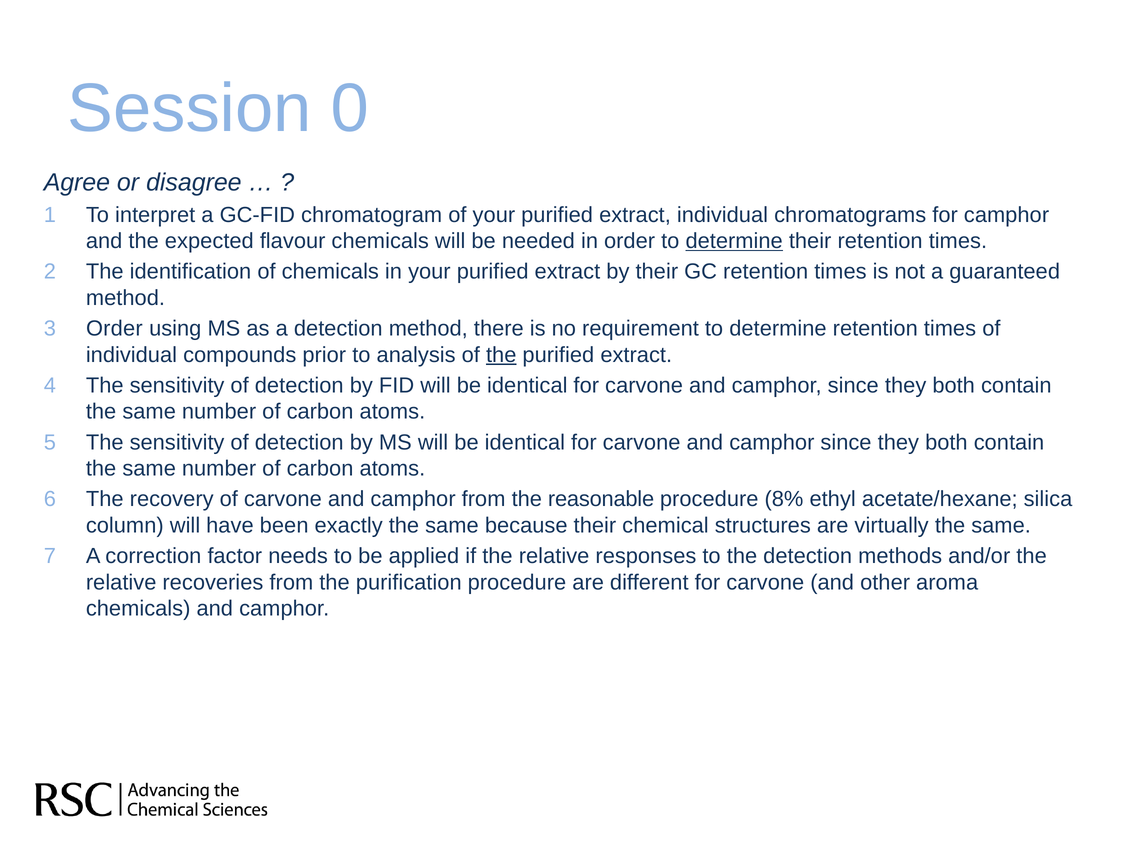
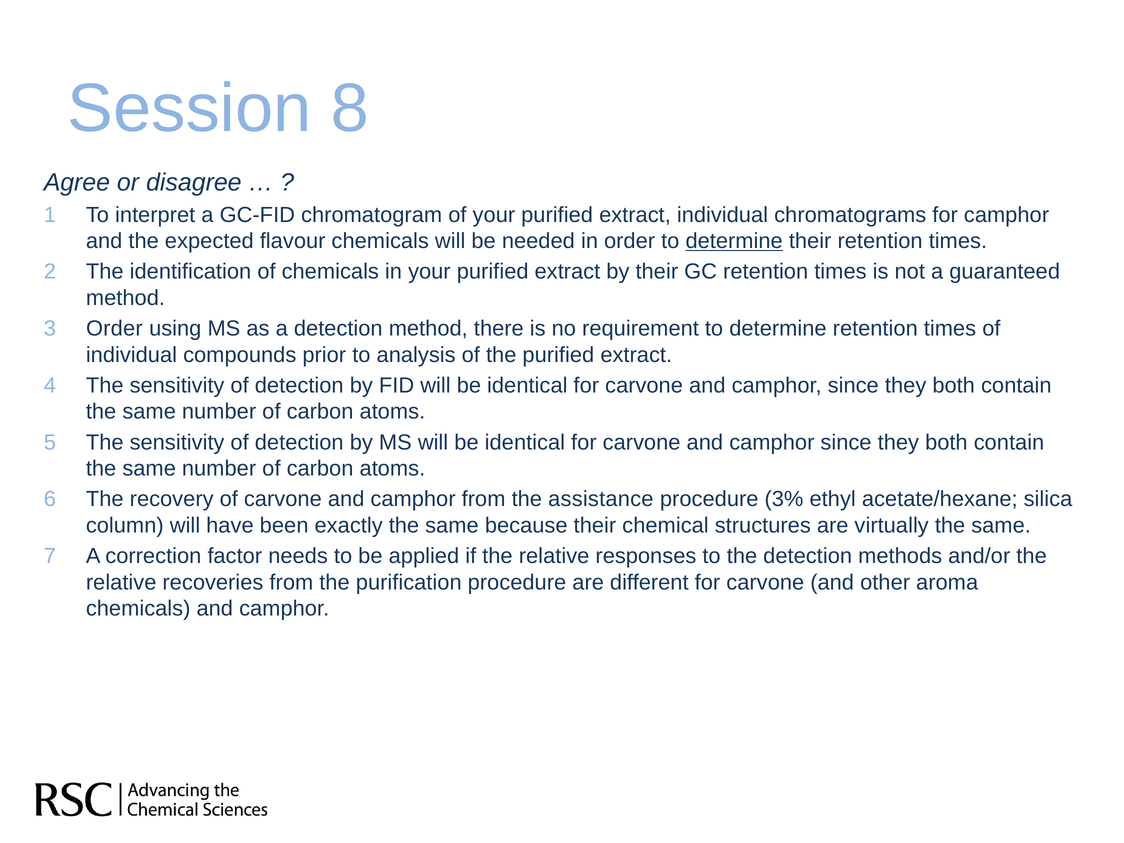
0: 0 -> 8 (350, 109)
the underline: present -> none (501, 355)
reasonable: reasonable -> assistance (601, 499)
8%: 8% -> 3% (784, 499)
